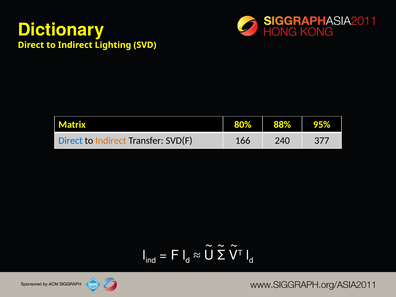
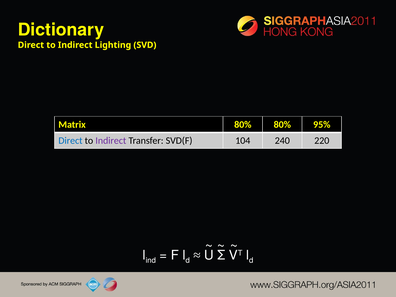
80% 88%: 88% -> 80% (282, 125)
Indirect colour: orange -> purple (111, 141)
166: 166 -> 104 (243, 141)
377: 377 -> 220 (322, 141)
